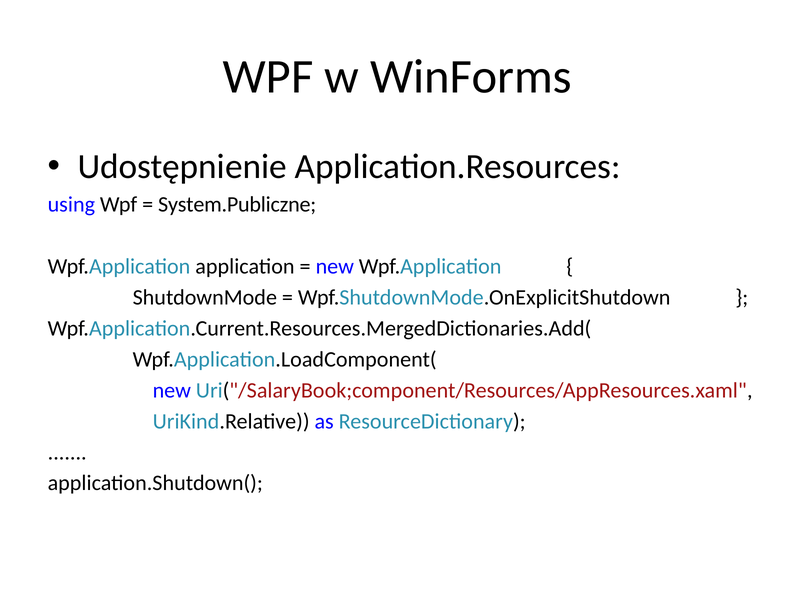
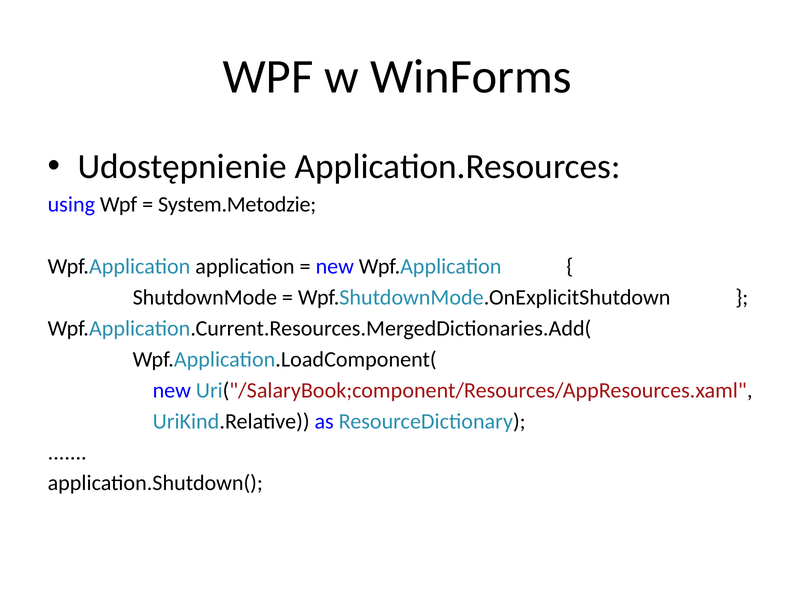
System.Publiczne: System.Publiczne -> System.Metodzie (237, 205)
